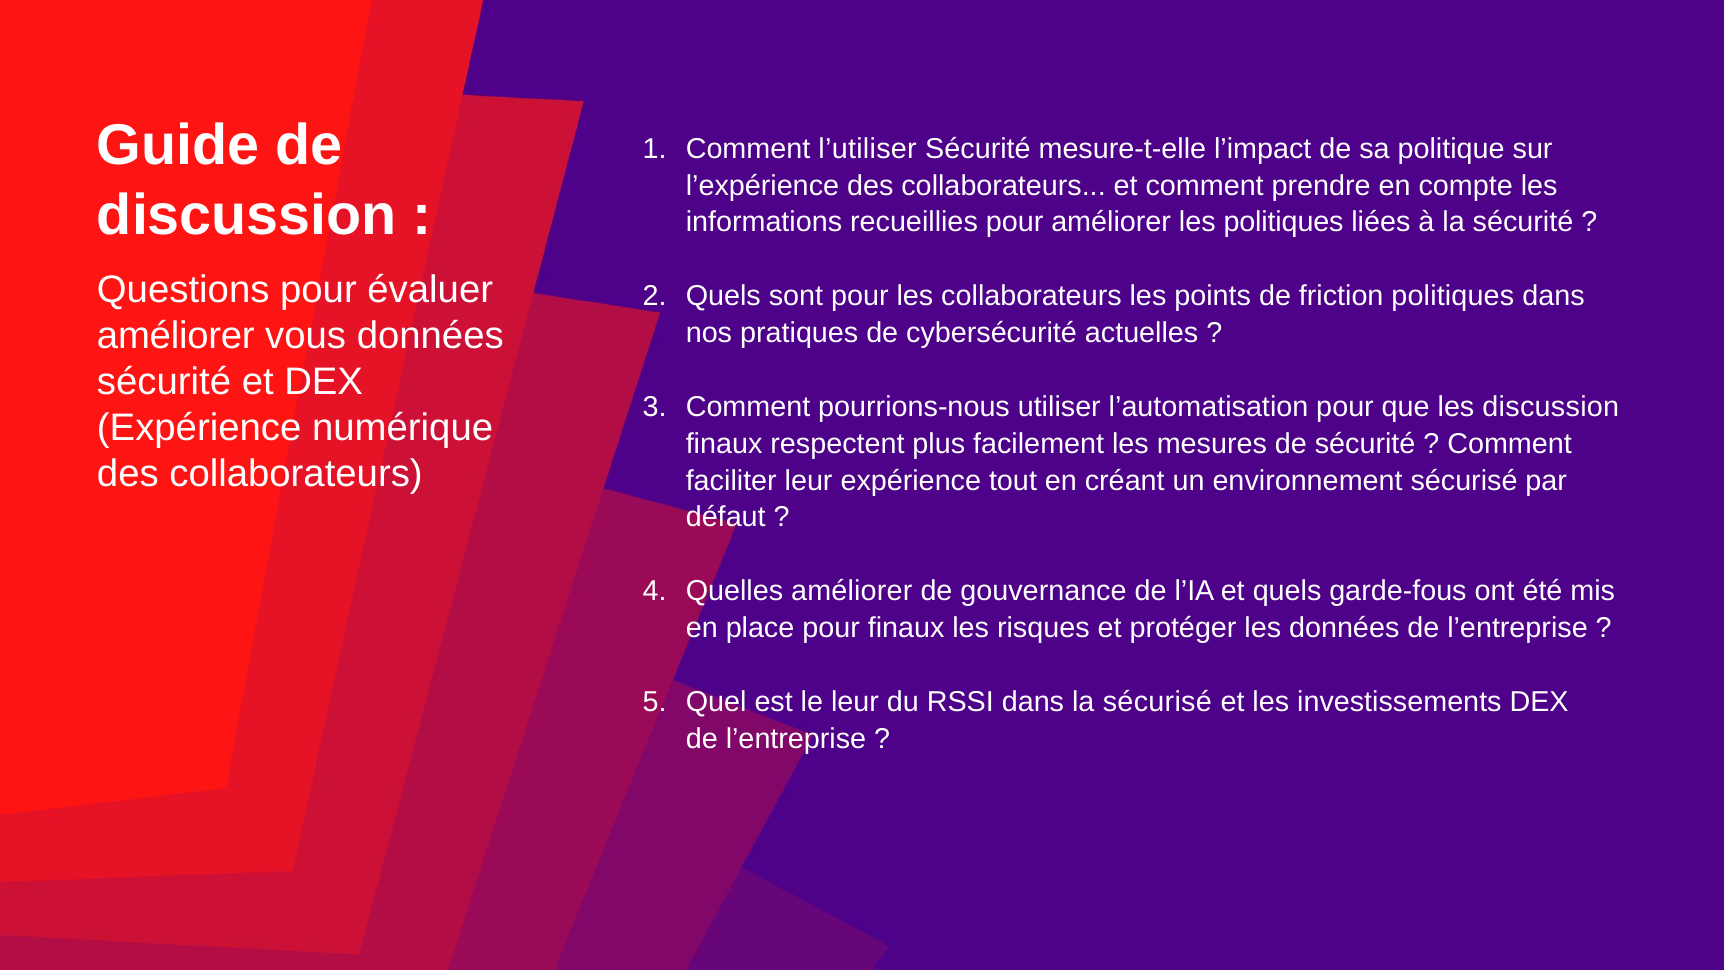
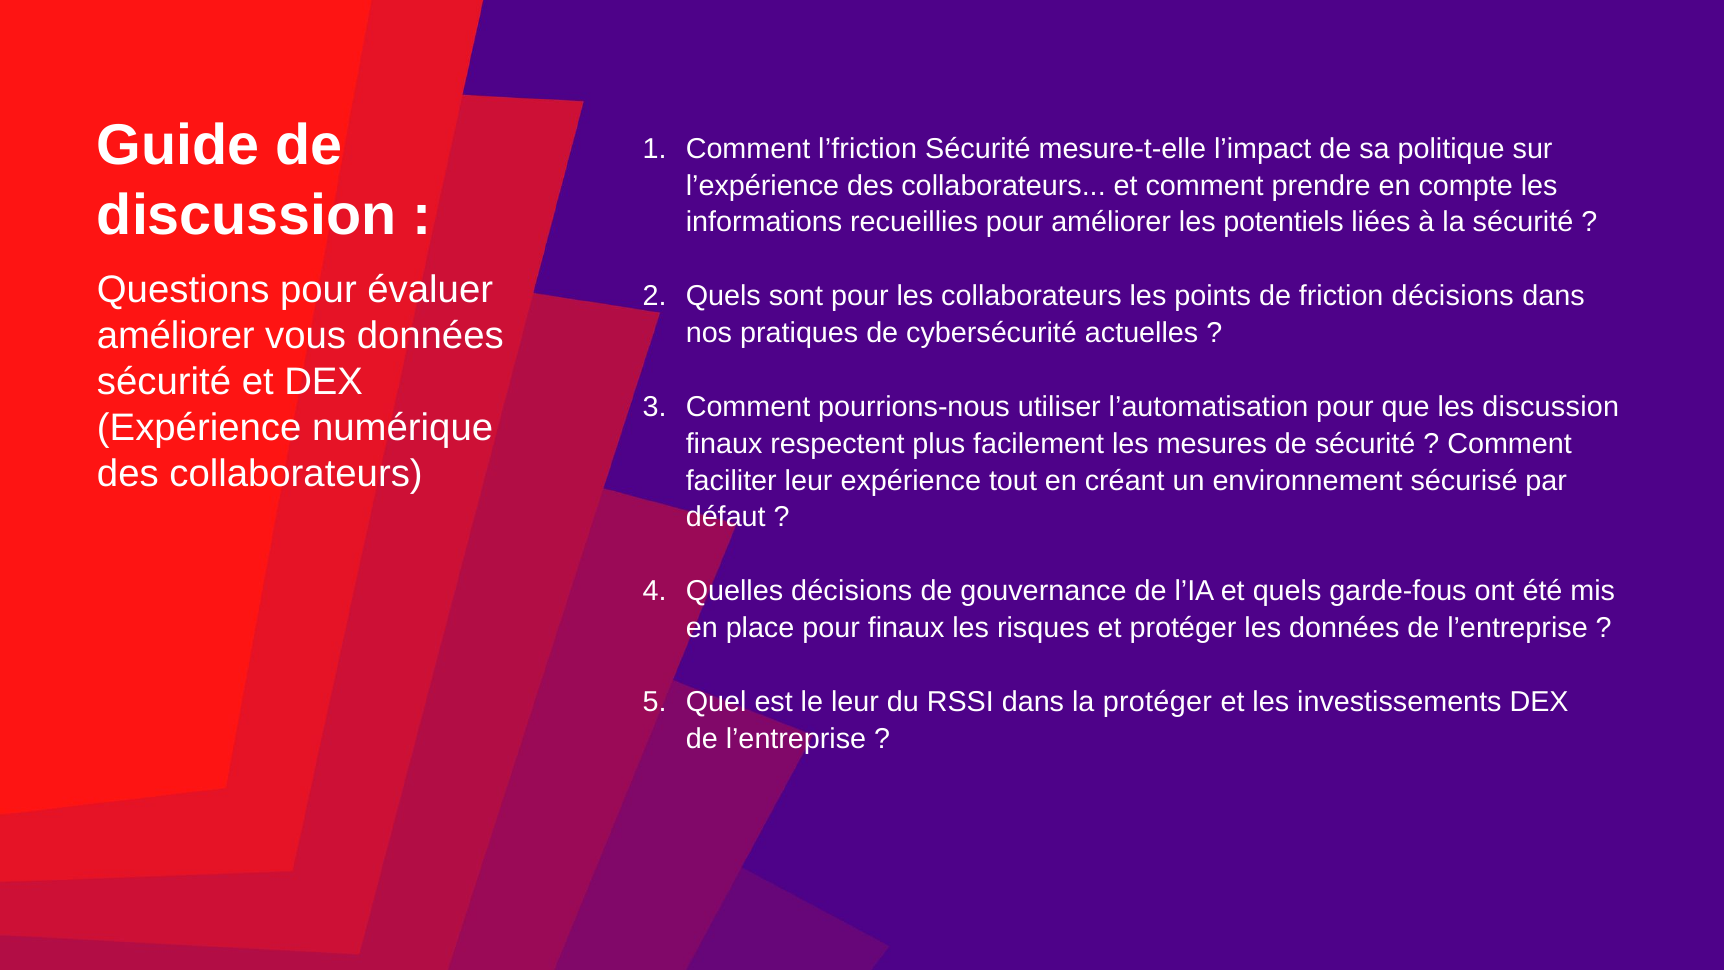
l’utiliser: l’utiliser -> l’friction (868, 149)
les politiques: politiques -> potentiels (1284, 222)
friction politiques: politiques -> décisions (1453, 296)
Quelles améliorer: améliorer -> décisions (852, 591)
la sécurisé: sécurisé -> protéger (1157, 702)
